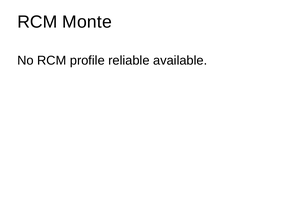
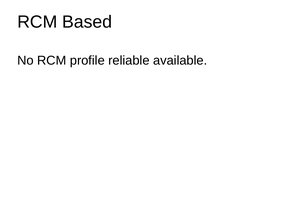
Monte: Monte -> Based (87, 22)
